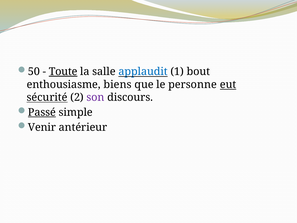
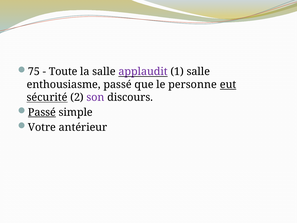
50: 50 -> 75 (34, 72)
Toute underline: present -> none (63, 72)
applaudit colour: blue -> purple (143, 72)
1 bout: bout -> salle (198, 72)
enthousiasme biens: biens -> passé (118, 84)
Venir: Venir -> Votre (42, 127)
